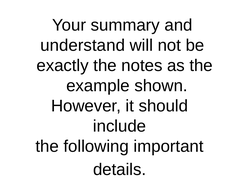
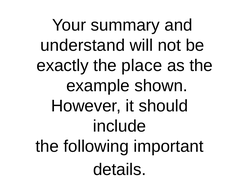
notes: notes -> place (142, 66)
